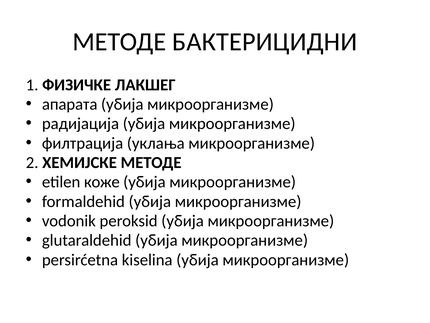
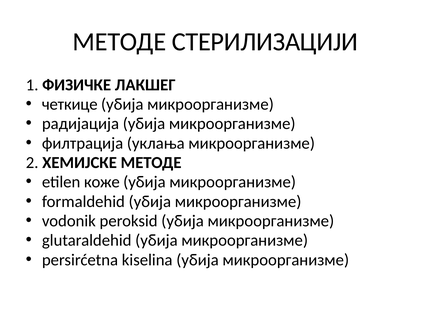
БАКТЕРИЦИДНИ: БАКТЕРИЦИДНИ -> СТЕРИЛИЗАЦИЈИ (265, 42)
апарата: апарата -> четкице (70, 104)
